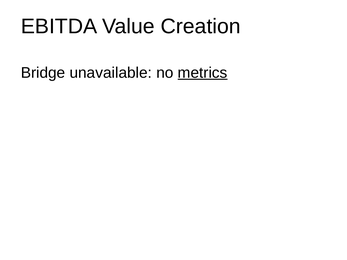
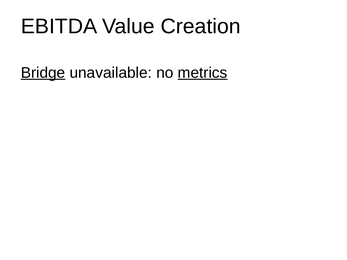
Bridge underline: none -> present (43, 73)
